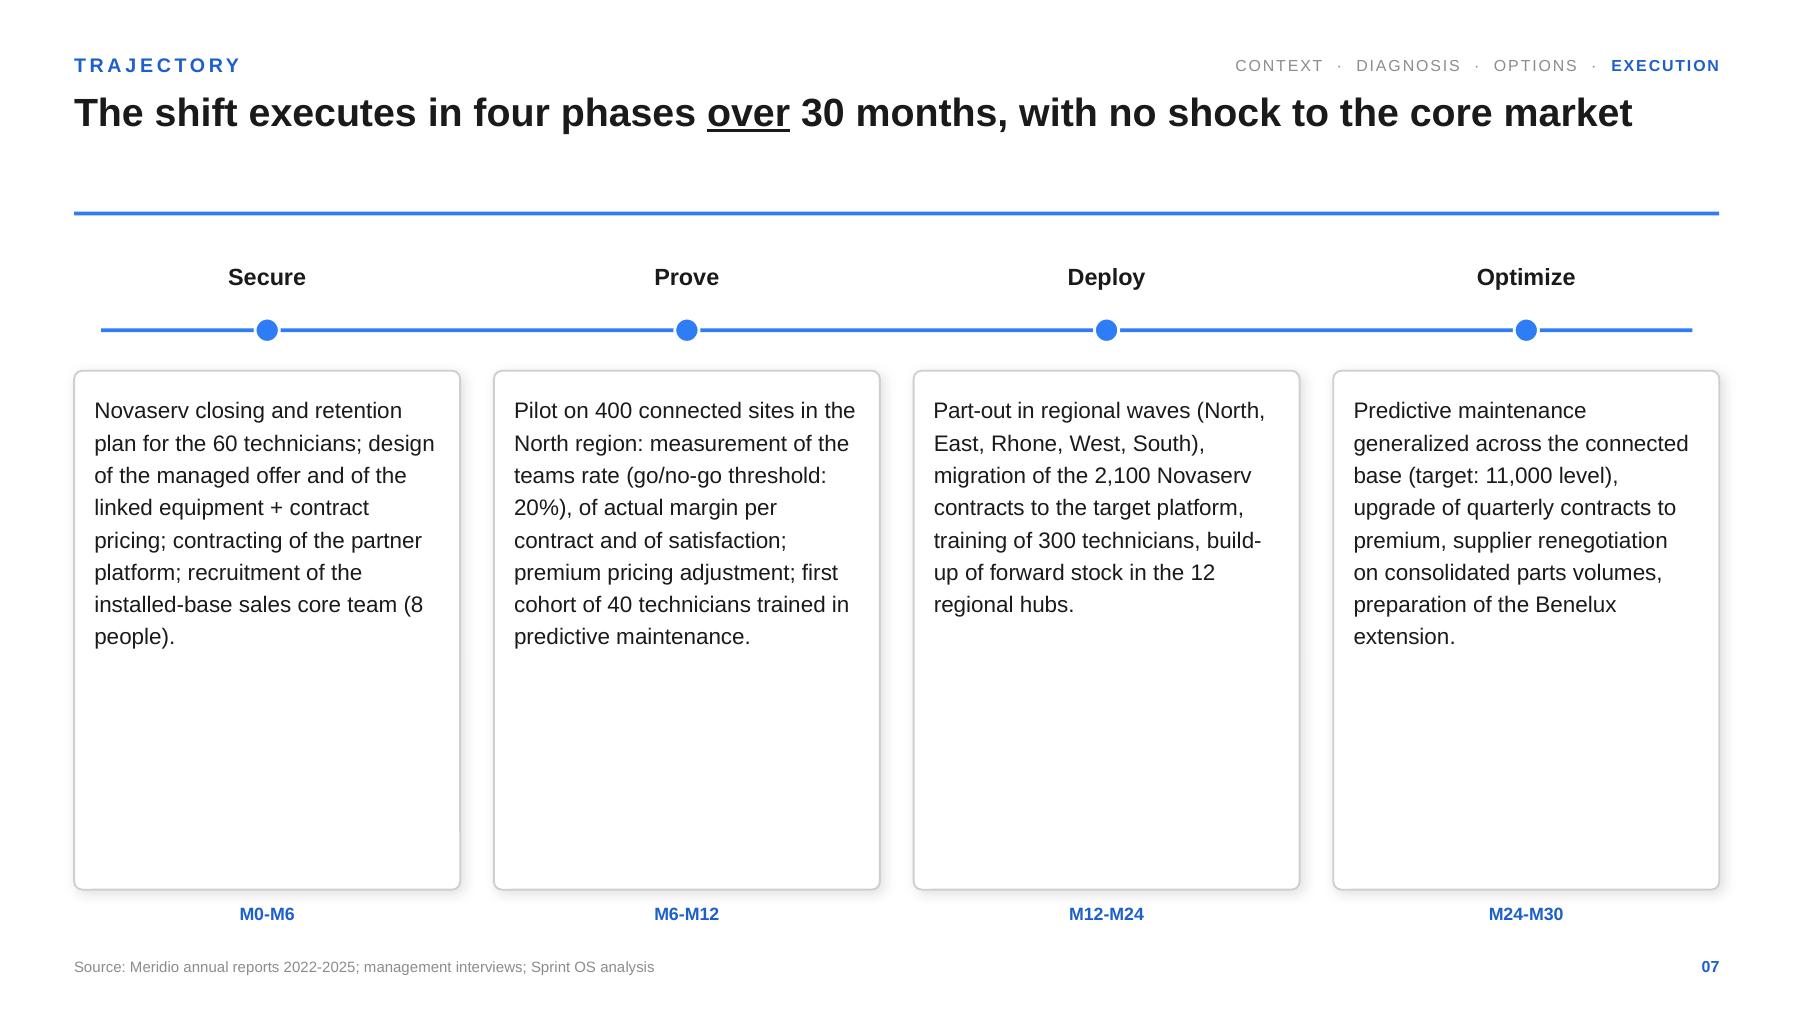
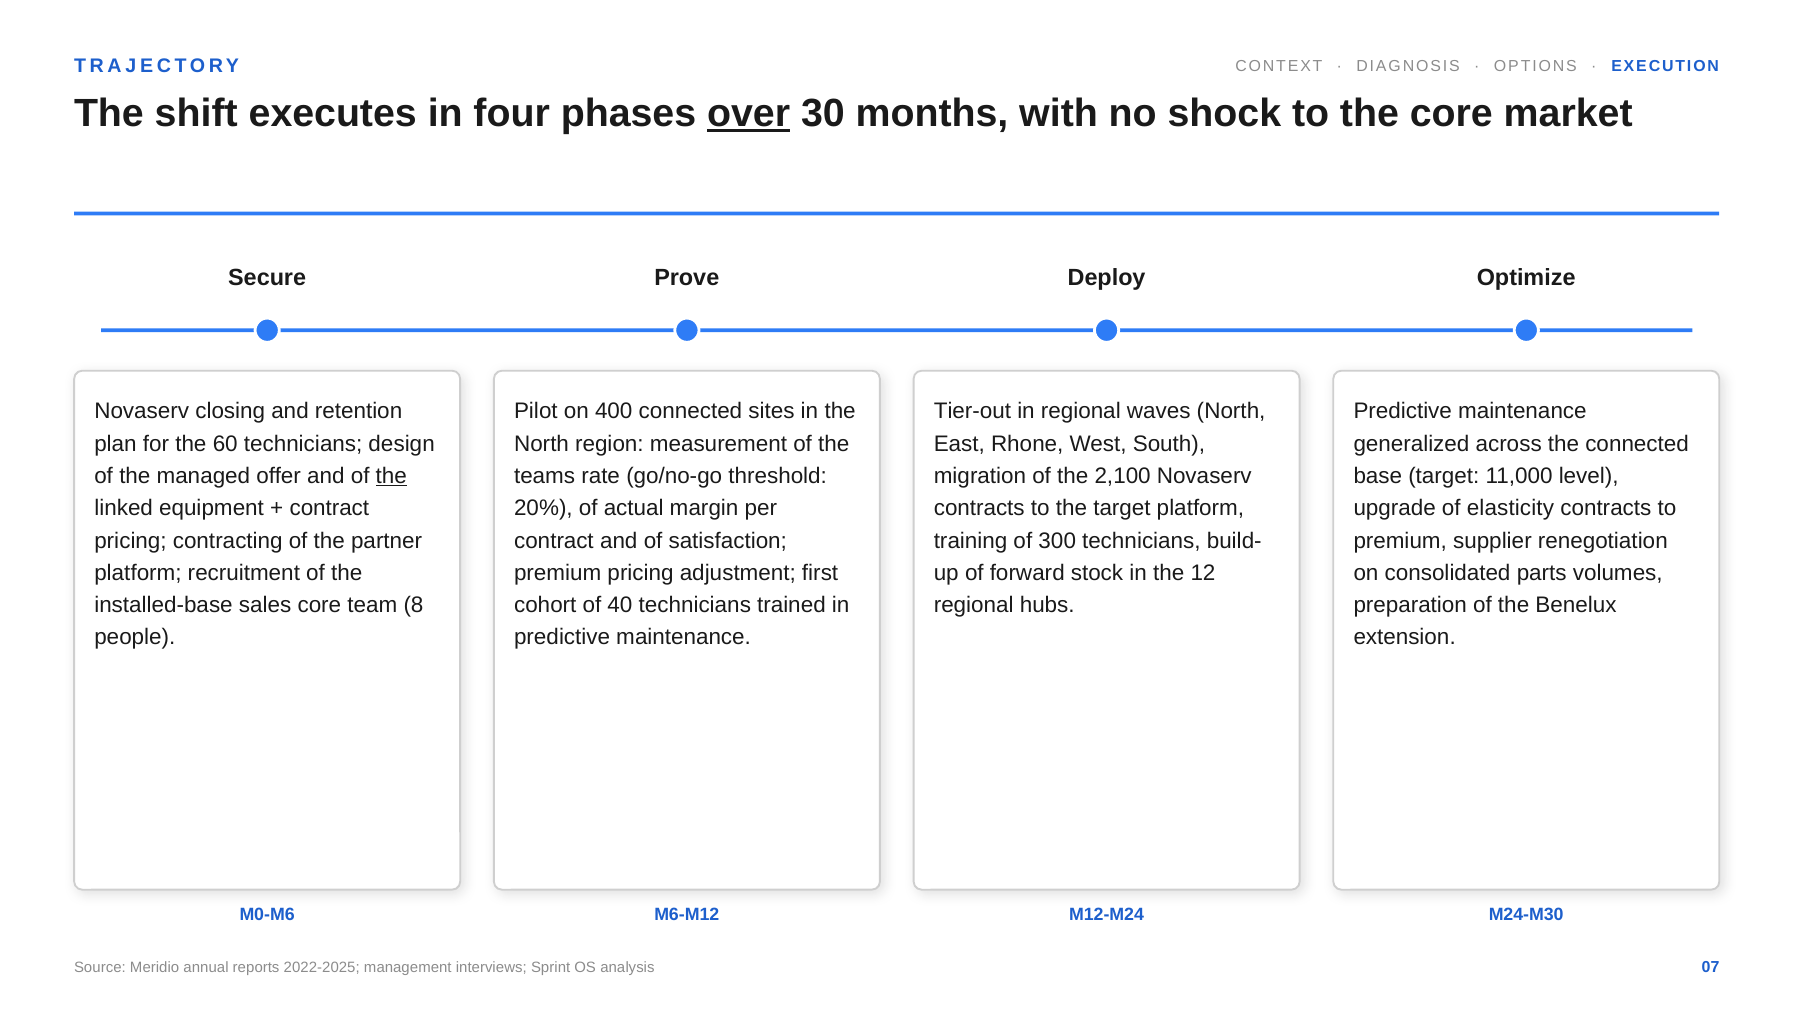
Part-out: Part-out -> Tier-out (972, 411)
the underline: none -> present (391, 476)
quarterly: quarterly -> elasticity (1510, 508)
